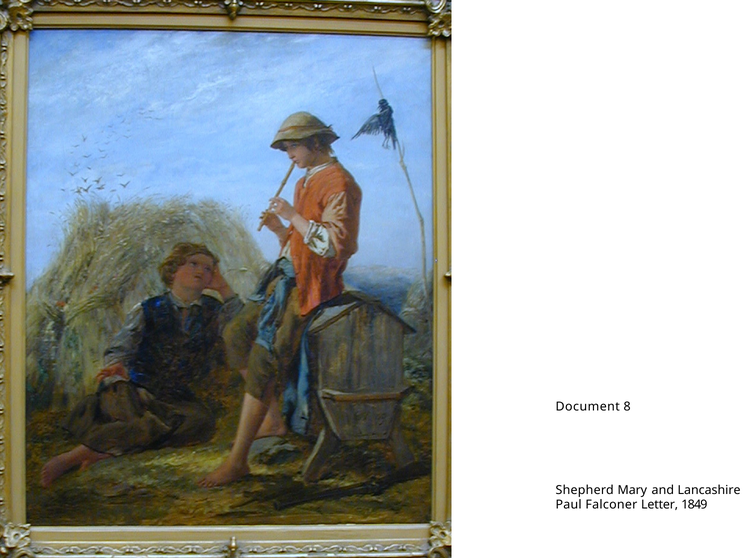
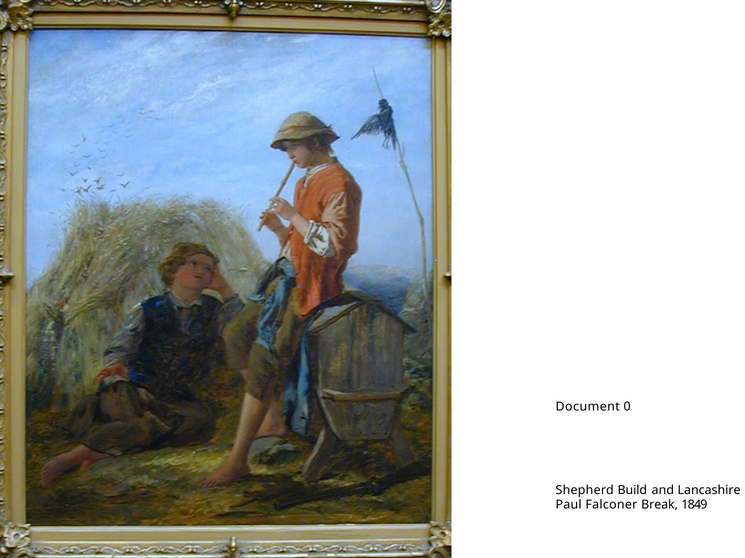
8: 8 -> 0 (627, 407)
Mary: Mary -> Build (632, 491)
Letter: Letter -> Break (660, 506)
